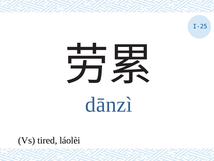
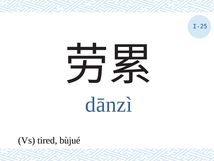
láolèi: láolèi -> bùjué (70, 140)
